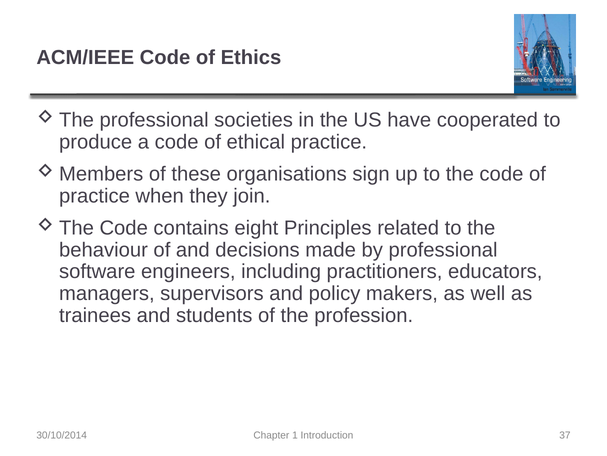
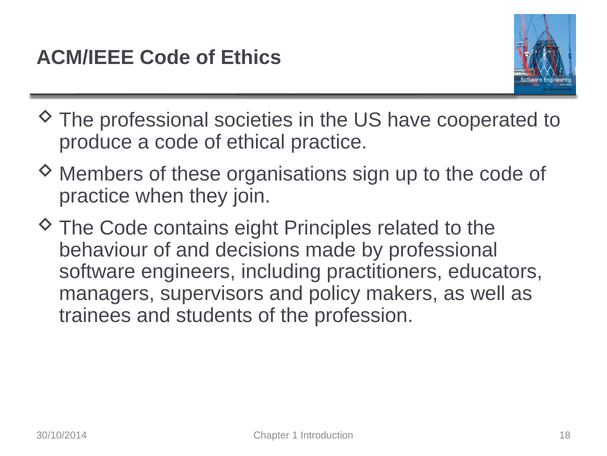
37: 37 -> 18 (565, 435)
